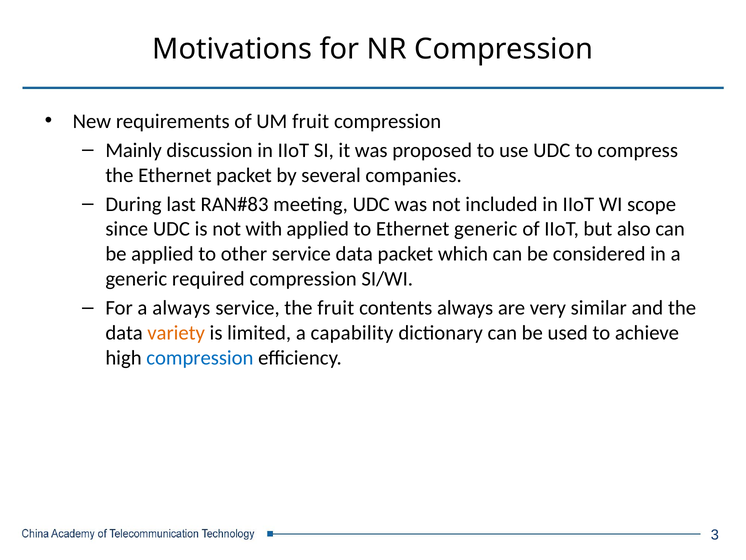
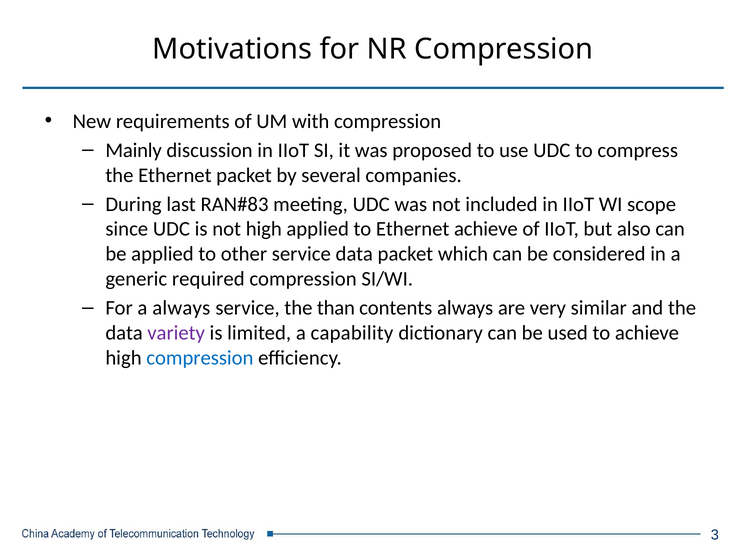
UM fruit: fruit -> with (311, 121)
not with: with -> high (264, 229)
Ethernet generic: generic -> achieve (486, 229)
the fruit: fruit -> than (336, 308)
variety colour: orange -> purple (176, 333)
